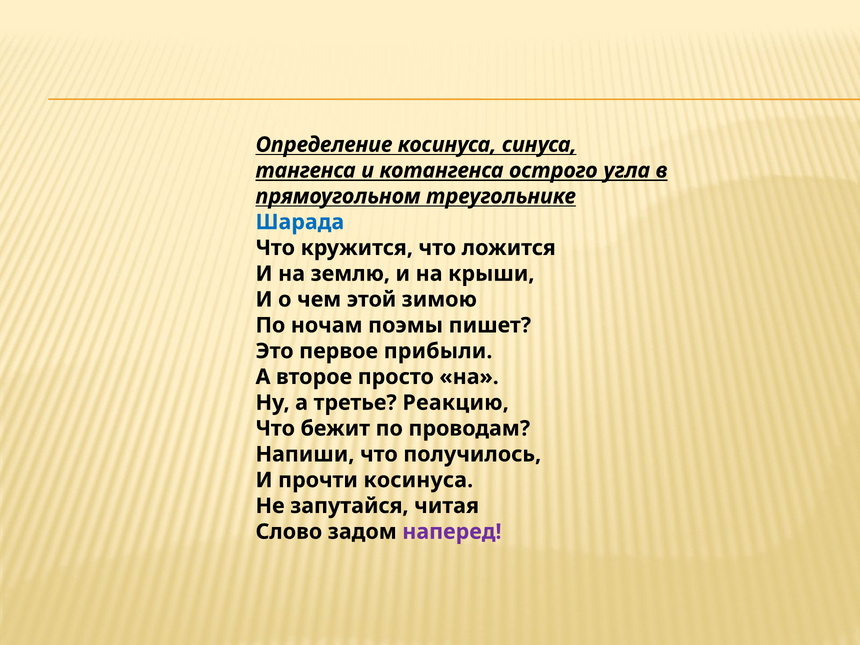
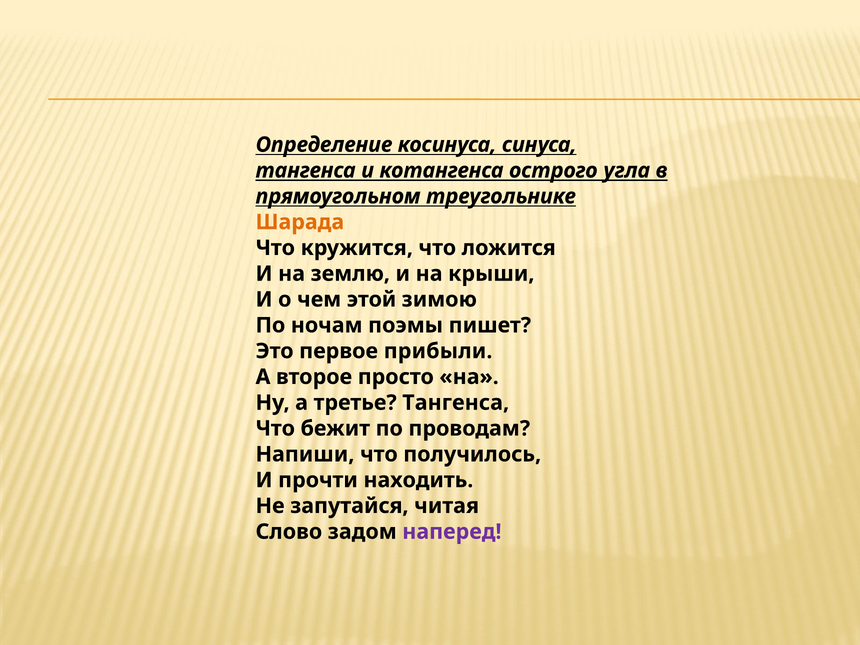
Шарада colour: blue -> orange (300, 222)
третье Реакцию: Реакцию -> Тангенса (456, 403)
прочти косинуса: косинуса -> находить (418, 480)
